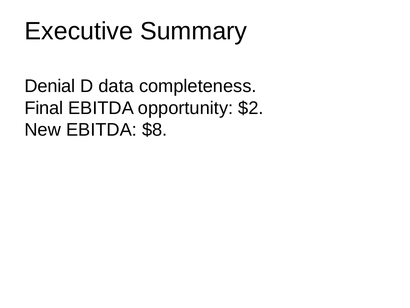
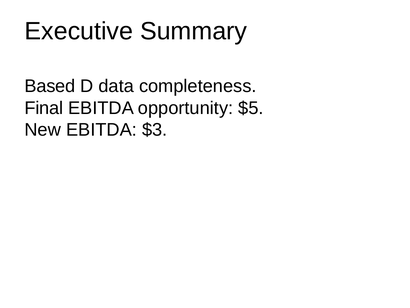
Denial: Denial -> Based (50, 86)
$2: $2 -> $5 (251, 108)
$8: $8 -> $3 (155, 130)
